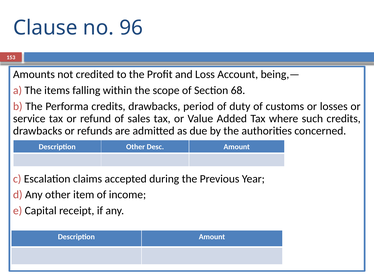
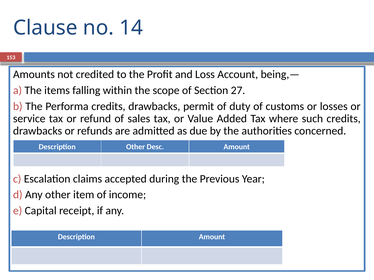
96: 96 -> 14 (131, 28)
68: 68 -> 27 (238, 91)
period: period -> permit (199, 107)
